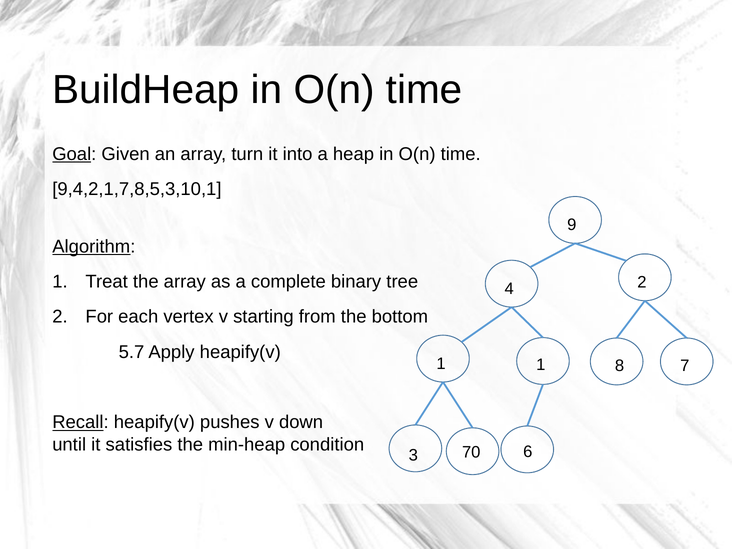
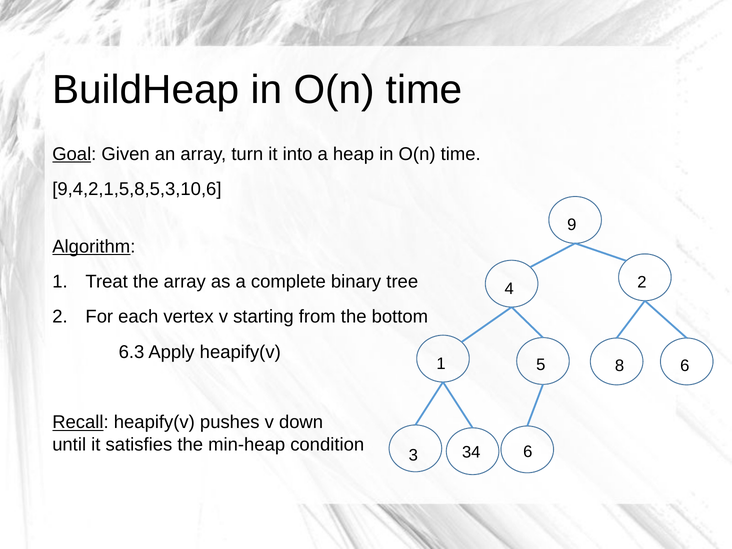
9,4,2,1,7,8,5,3,10,1: 9,4,2,1,7,8,5,3,10,1 -> 9,4,2,1,5,8,5,3,10,6 (137, 189)
5.7: 5.7 -> 6.3 (131, 352)
1 1: 1 -> 5 (541, 365)
8 7: 7 -> 6 (685, 366)
70: 70 -> 34 (471, 452)
